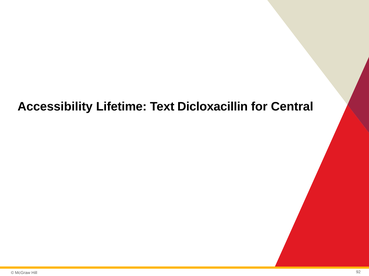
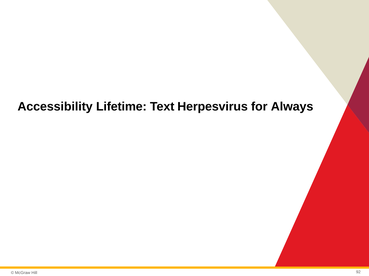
Dicloxacillin: Dicloxacillin -> Herpesvirus (213, 107)
Central: Central -> Always (292, 107)
